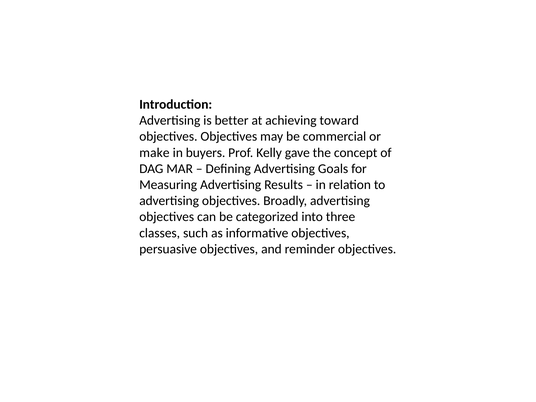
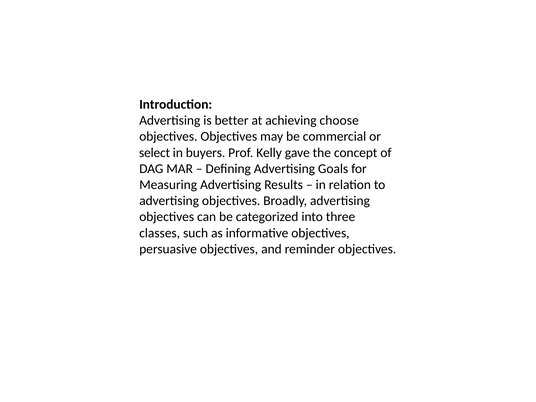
toward: toward -> choose (339, 120)
make: make -> select (155, 153)
